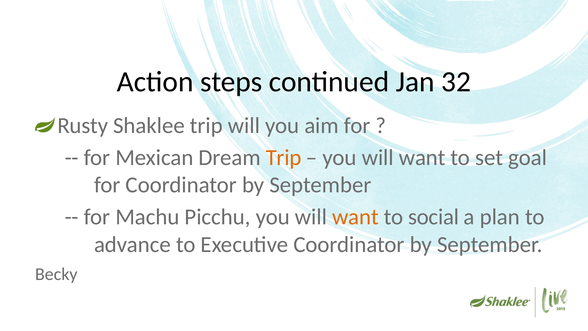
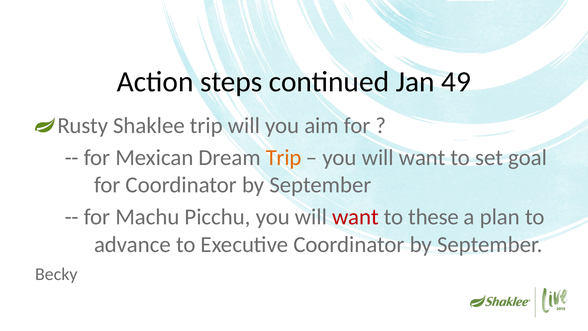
32: 32 -> 49 (456, 82)
want colour: orange -> red (355, 217)
social: social -> these (434, 217)
